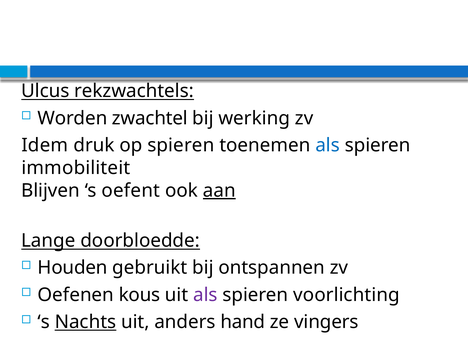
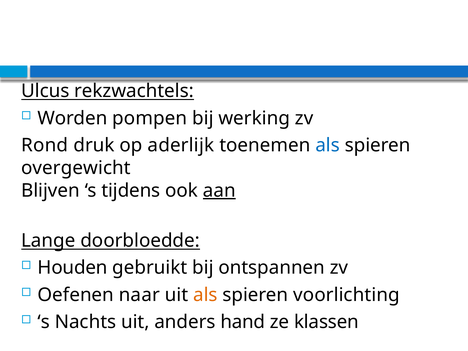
zwachtel: zwachtel -> pompen (150, 118)
Idem: Idem -> Rond (45, 145)
op spieren: spieren -> aderlijk (181, 145)
immobiliteit: immobiliteit -> overgewicht (76, 168)
oefent: oefent -> tijdens (131, 191)
kous: kous -> naar (139, 295)
als colour: purple -> orange (205, 295)
Nachts underline: present -> none (85, 322)
vingers: vingers -> klassen (326, 322)
